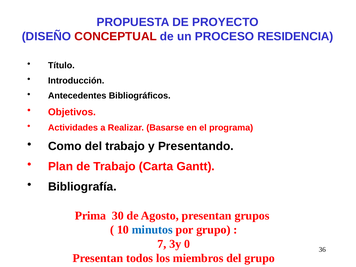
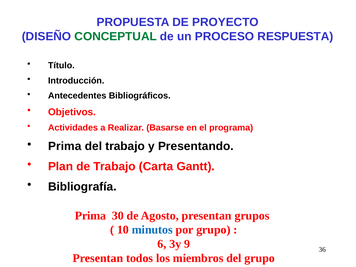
CONCEPTUAL colour: red -> green (116, 36)
RESIDENCIA: RESIDENCIA -> RESPUESTA (295, 36)
Como: Como -> Prima (65, 146)
7: 7 -> 6 (162, 244)
0: 0 -> 9 (187, 244)
